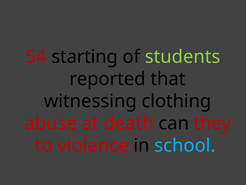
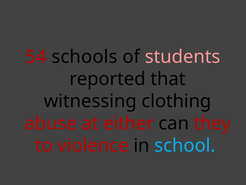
starting: starting -> schools (85, 57)
students colour: light green -> pink (183, 57)
death: death -> either (129, 123)
